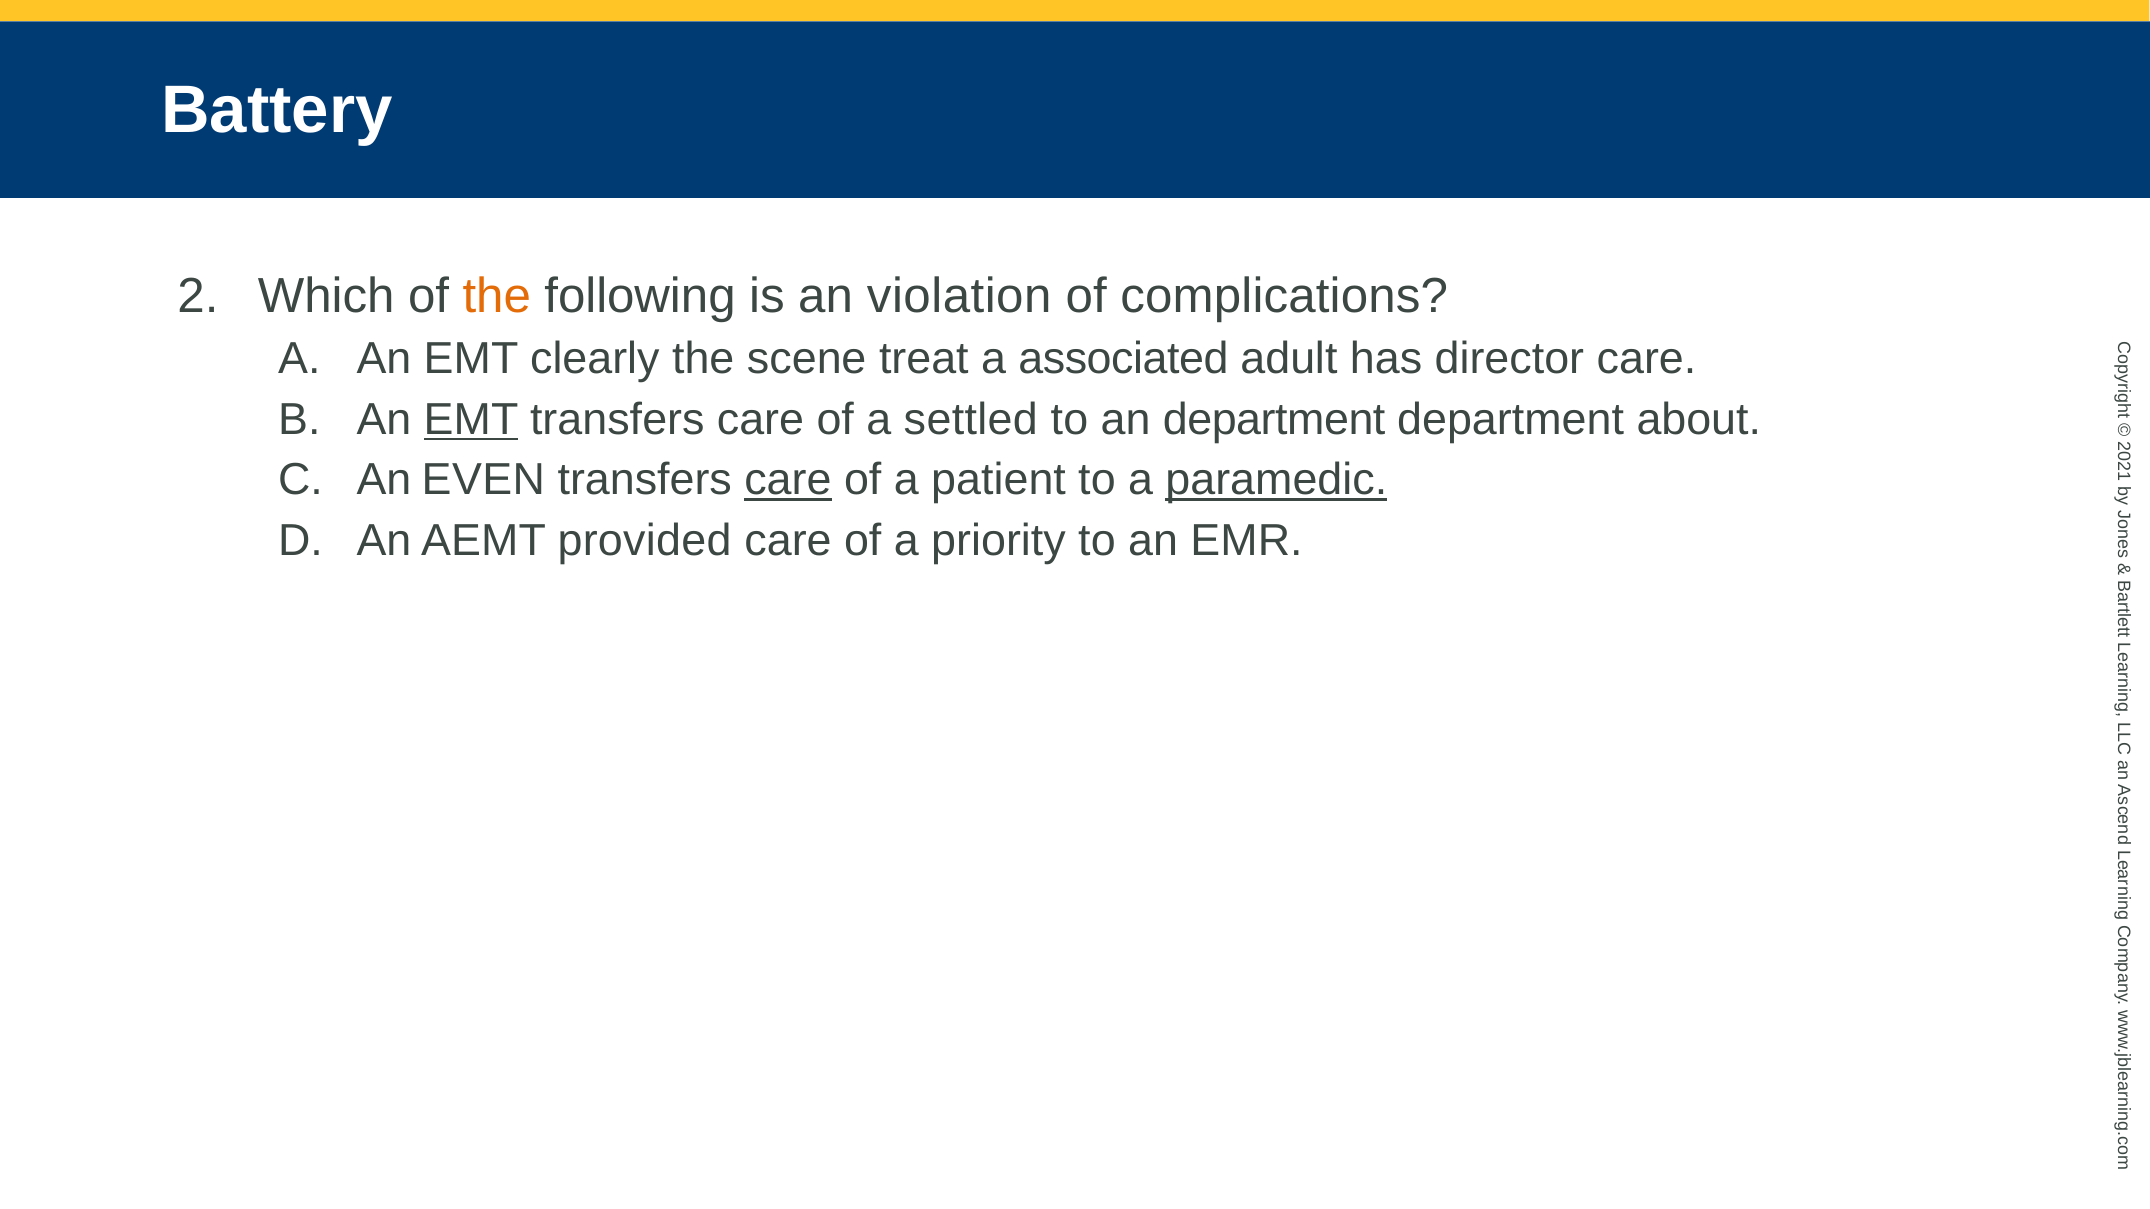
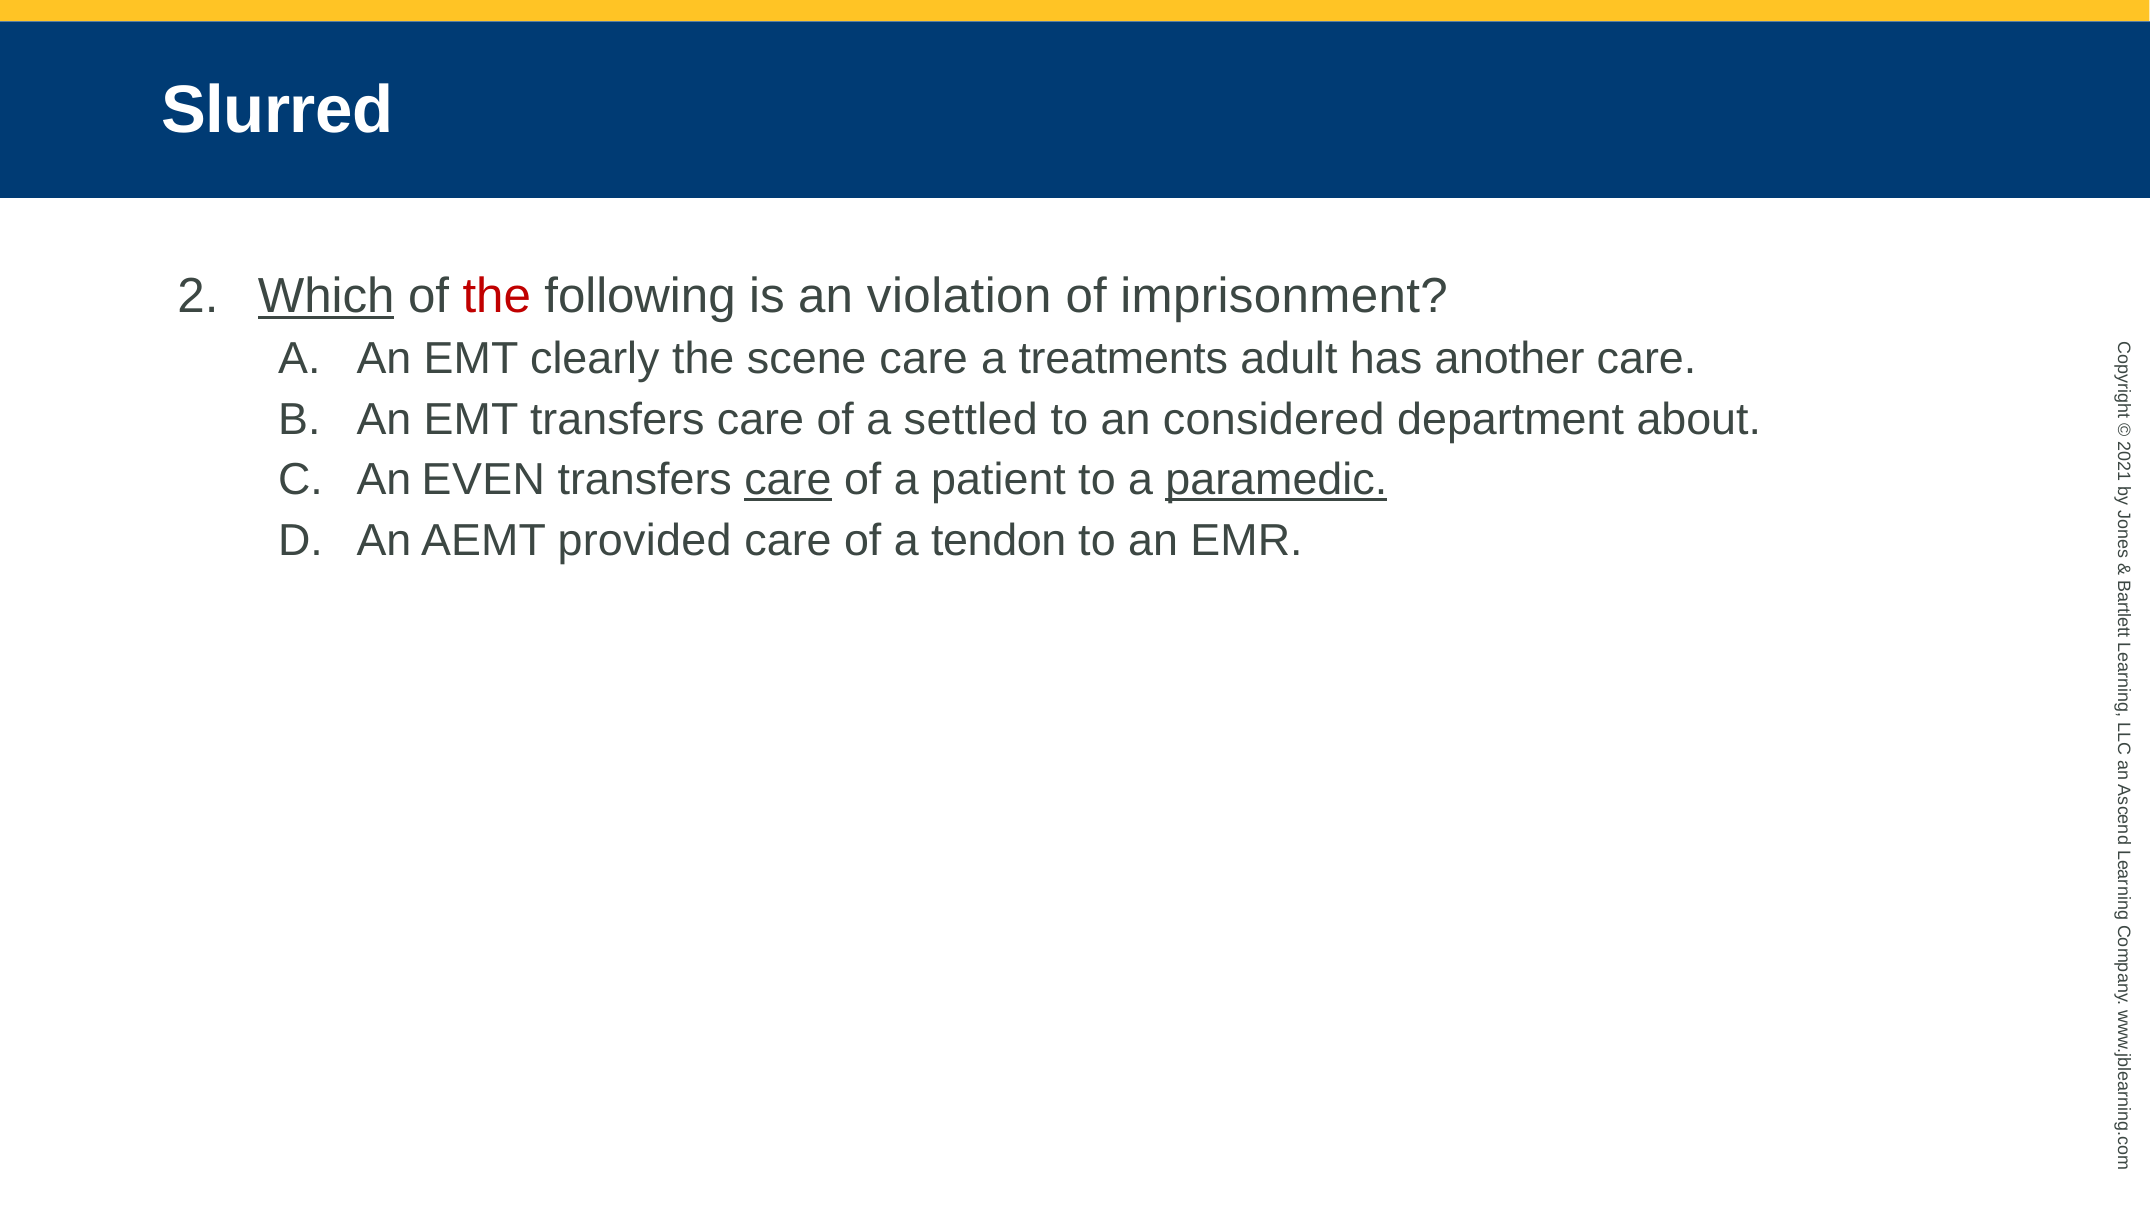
Battery: Battery -> Slurred (277, 110)
Which underline: none -> present (326, 296)
the colour: orange -> red (497, 296)
complications: complications -> imprisonment (1284, 296)
scene treat: treat -> care (924, 359)
associated: associated -> treatments (1123, 359)
director: director -> another (1510, 359)
EMT underline: present -> none (471, 420)
an department: department -> considered (1274, 420)
priority: priority -> tendon (999, 541)
